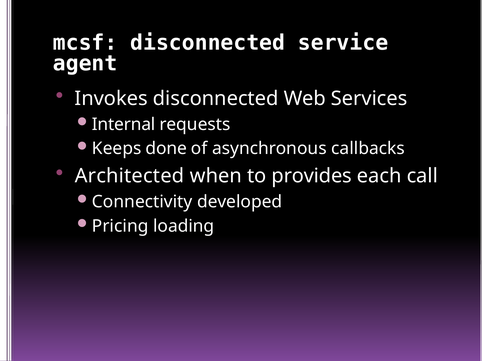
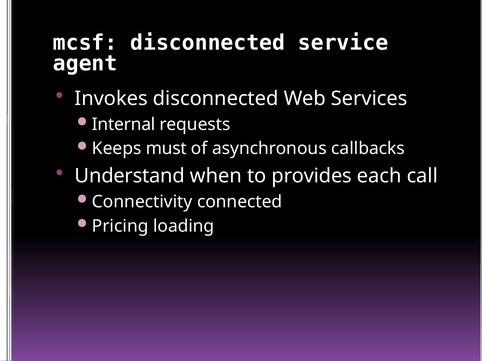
done: done -> must (166, 149)
Architected: Architected -> Understand (130, 176)
developed: developed -> connected (240, 202)
